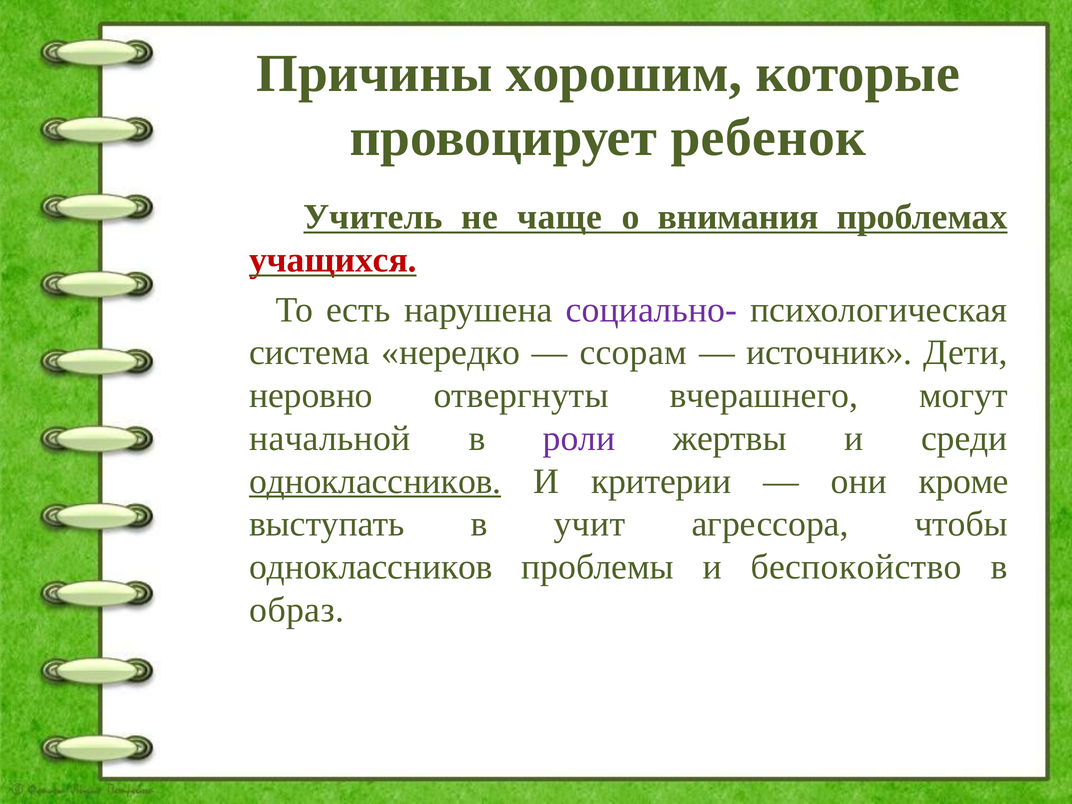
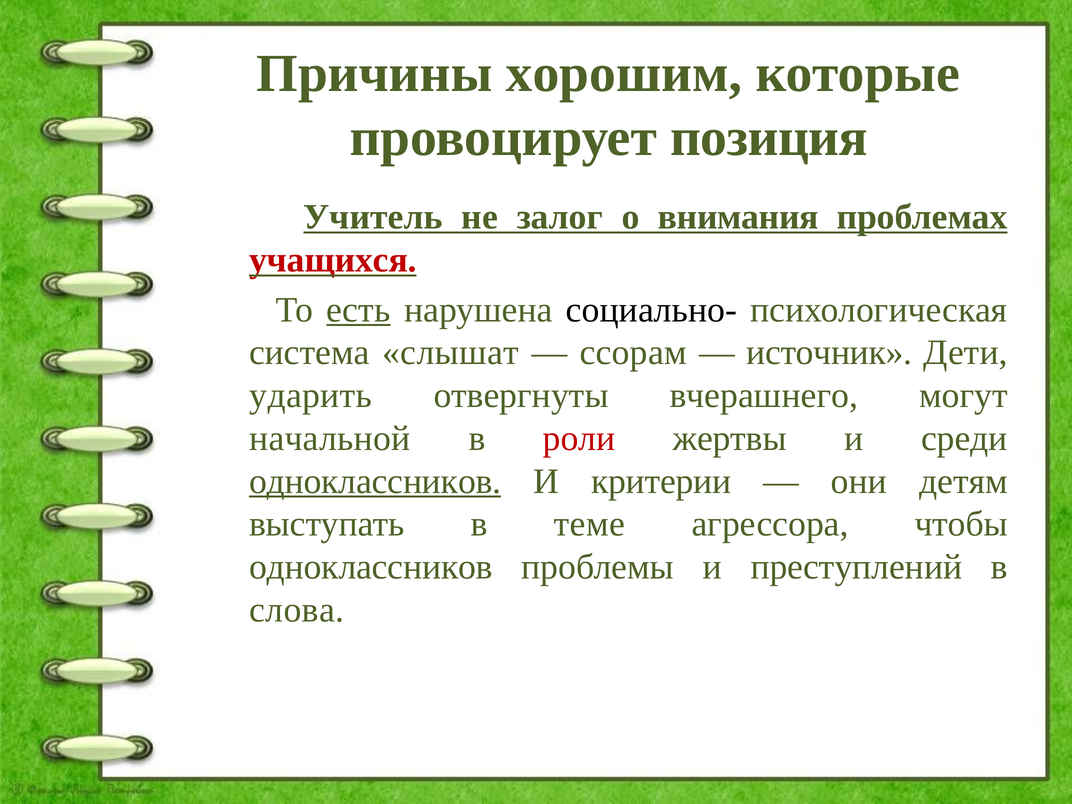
ребенок: ребенок -> позиция (769, 138)
чаще: чаще -> залог (560, 217)
есть underline: none -> present (358, 310)
социально- colour: purple -> black (651, 310)
нередко: нередко -> слышат (451, 353)
неровно: неровно -> ударить (311, 395)
роли colour: purple -> red (579, 438)
кроме: кроме -> детям (963, 481)
учит: учит -> теме (589, 524)
беспокойство: беспокойство -> преступлений (856, 567)
образ: образ -> слова (297, 610)
